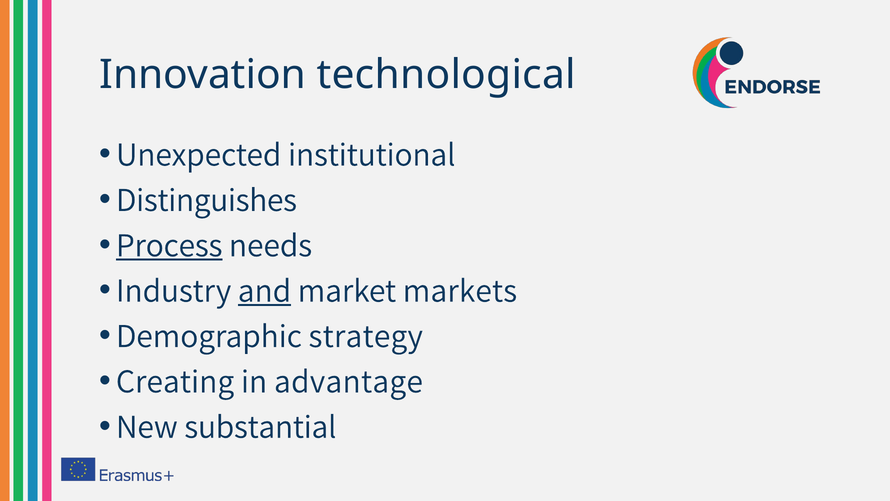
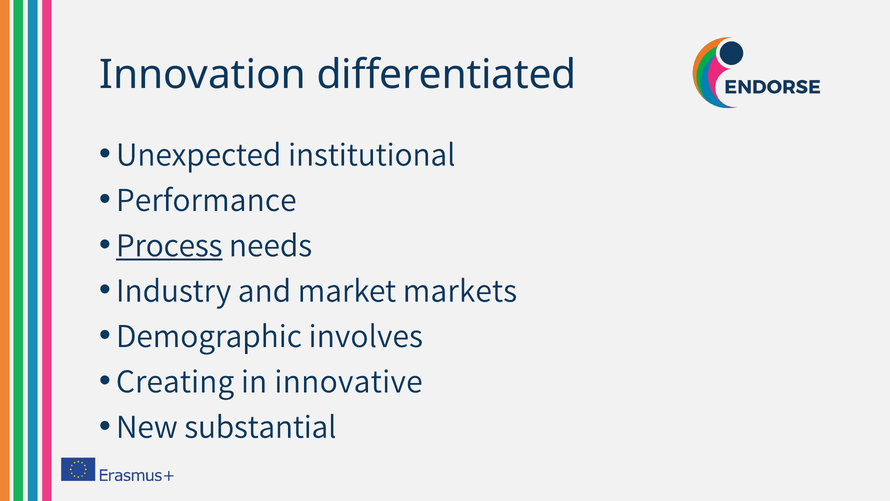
technological: technological -> differentiated (447, 75)
Distinguishes: Distinguishes -> Performance (206, 200)
and underline: present -> none (264, 290)
strategy: strategy -> involves (366, 336)
advantage: advantage -> innovative (348, 381)
